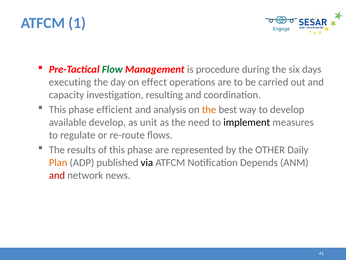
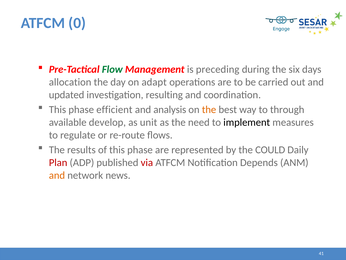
1: 1 -> 0 (77, 23)
procedure: procedure -> preceding (218, 69)
executing: executing -> allocation (70, 82)
effect: effect -> adapt (154, 82)
capacity: capacity -> updated (67, 95)
to develop: develop -> through (287, 110)
OTHER: OTHER -> COULD (270, 150)
Plan colour: orange -> red (58, 162)
via colour: black -> red (147, 162)
and colour: red -> orange (57, 175)
